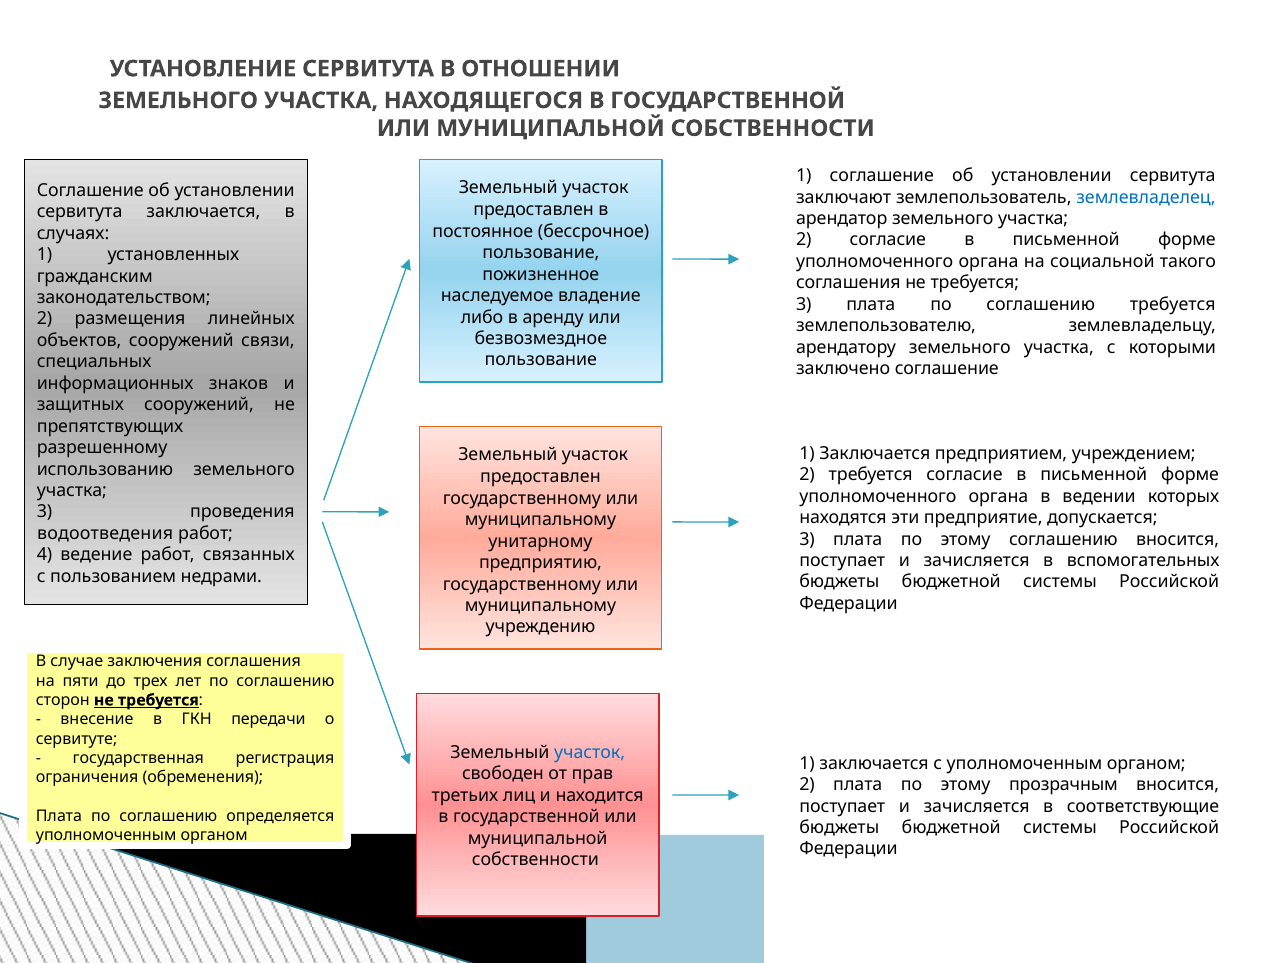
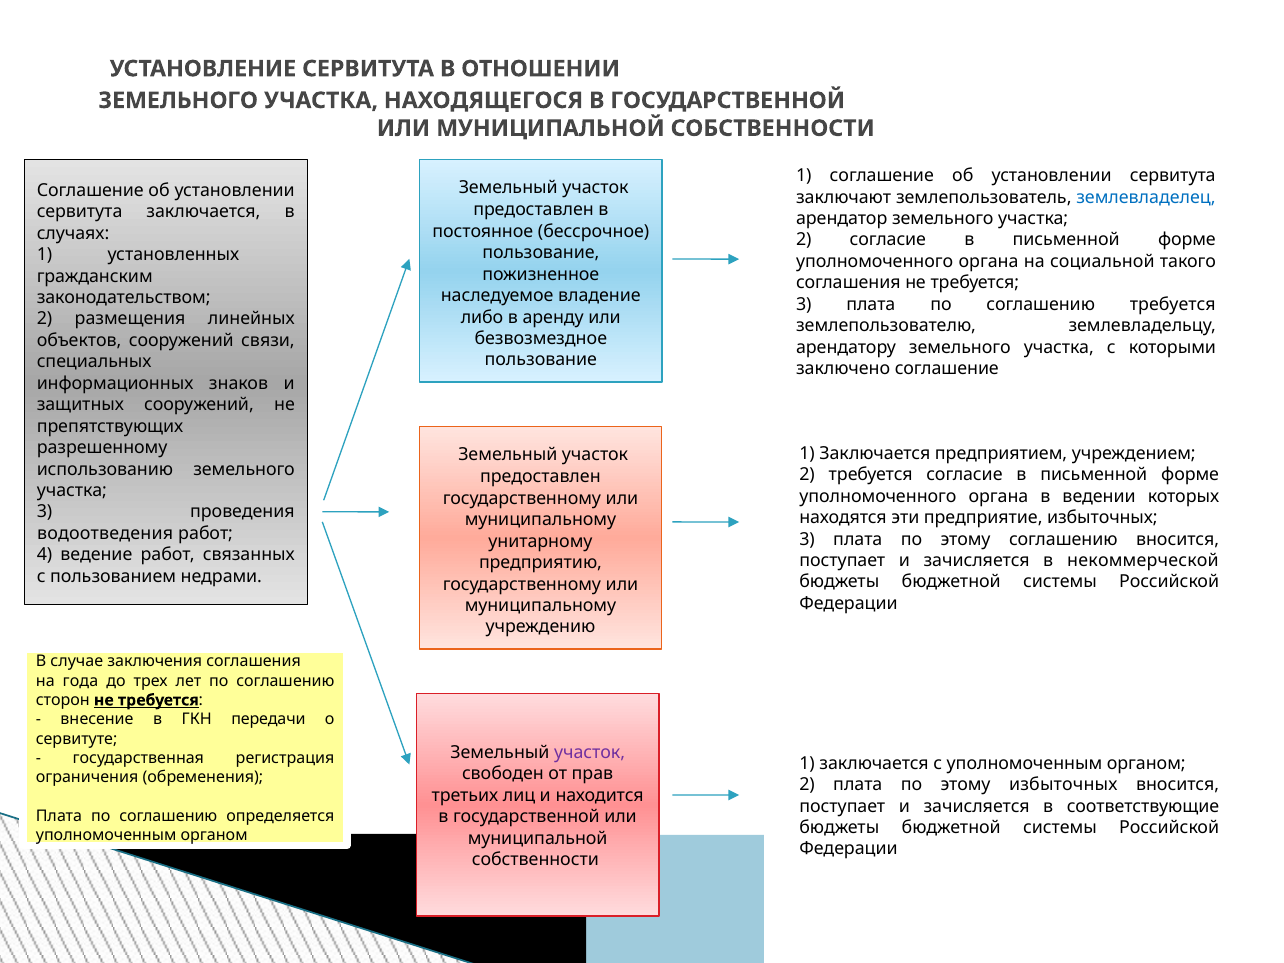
предприятие допускается: допускается -> избыточных (1102, 518)
вспомогательных: вспомогательных -> некоммерческой (1143, 561)
пяти: пяти -> года (80, 681)
участок colour: blue -> purple (590, 753)
этому прозрачным: прозрачным -> избыточных (1063, 785)
